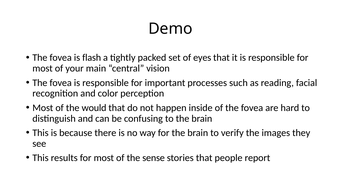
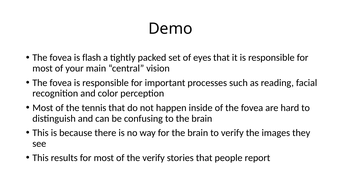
would: would -> tennis (94, 108)
the sense: sense -> verify (154, 158)
